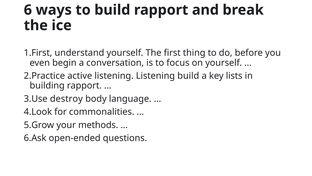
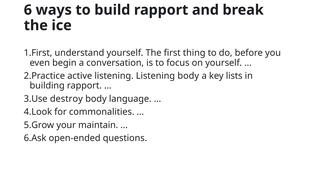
Listening build: build -> body (188, 76)
methods: methods -> maintain (98, 125)
